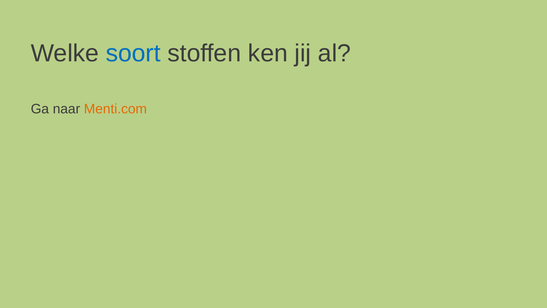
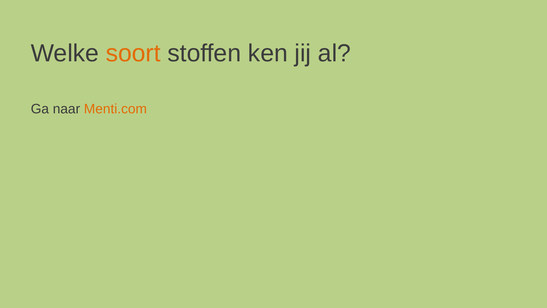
soort colour: blue -> orange (133, 53)
